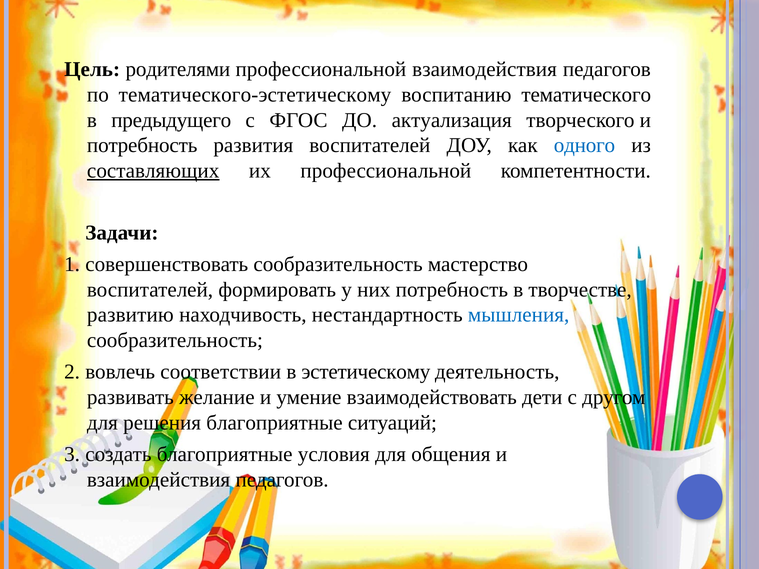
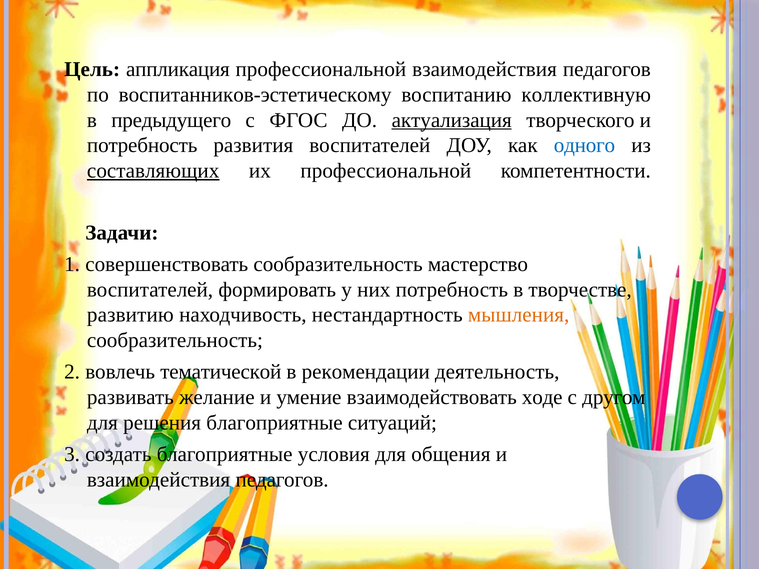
родителями: родителями -> аппликация (178, 69)
тематического-эстетическому: тематического-эстетическому -> воспитанников-эстетическому (255, 95)
тематического: тематического -> коллективную (586, 95)
актуализация underline: none -> present (452, 120)
мышления colour: blue -> orange (519, 315)
соответствии: соответствии -> тематической (221, 372)
эстетическому: эстетическому -> рекомендации (366, 372)
дети: дети -> ходе (542, 398)
